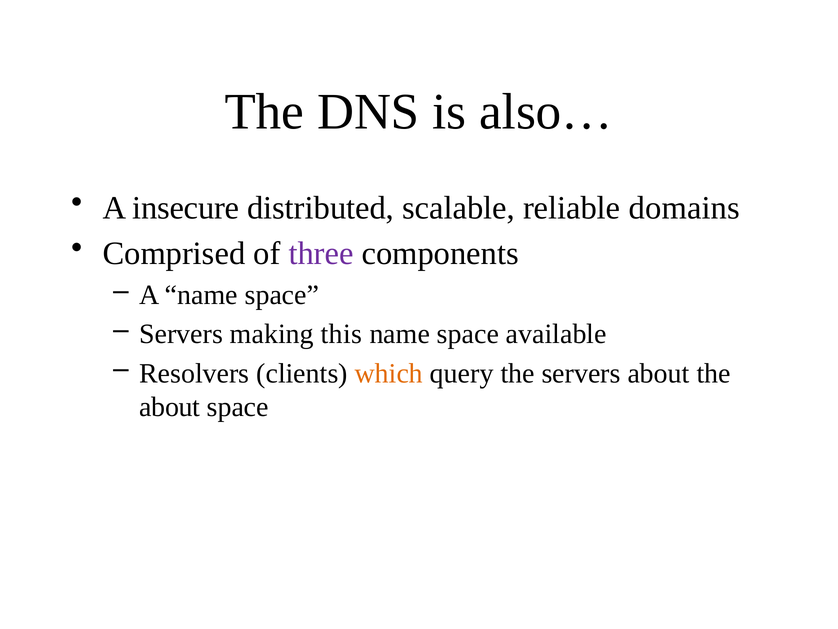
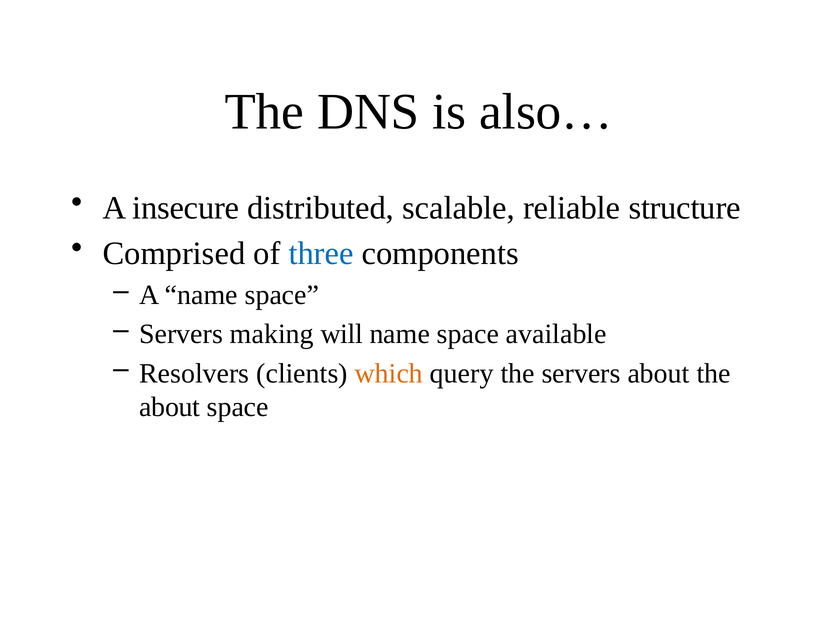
domains: domains -> structure (685, 208)
three colour: purple -> blue (321, 253)
this: this -> will (342, 334)
